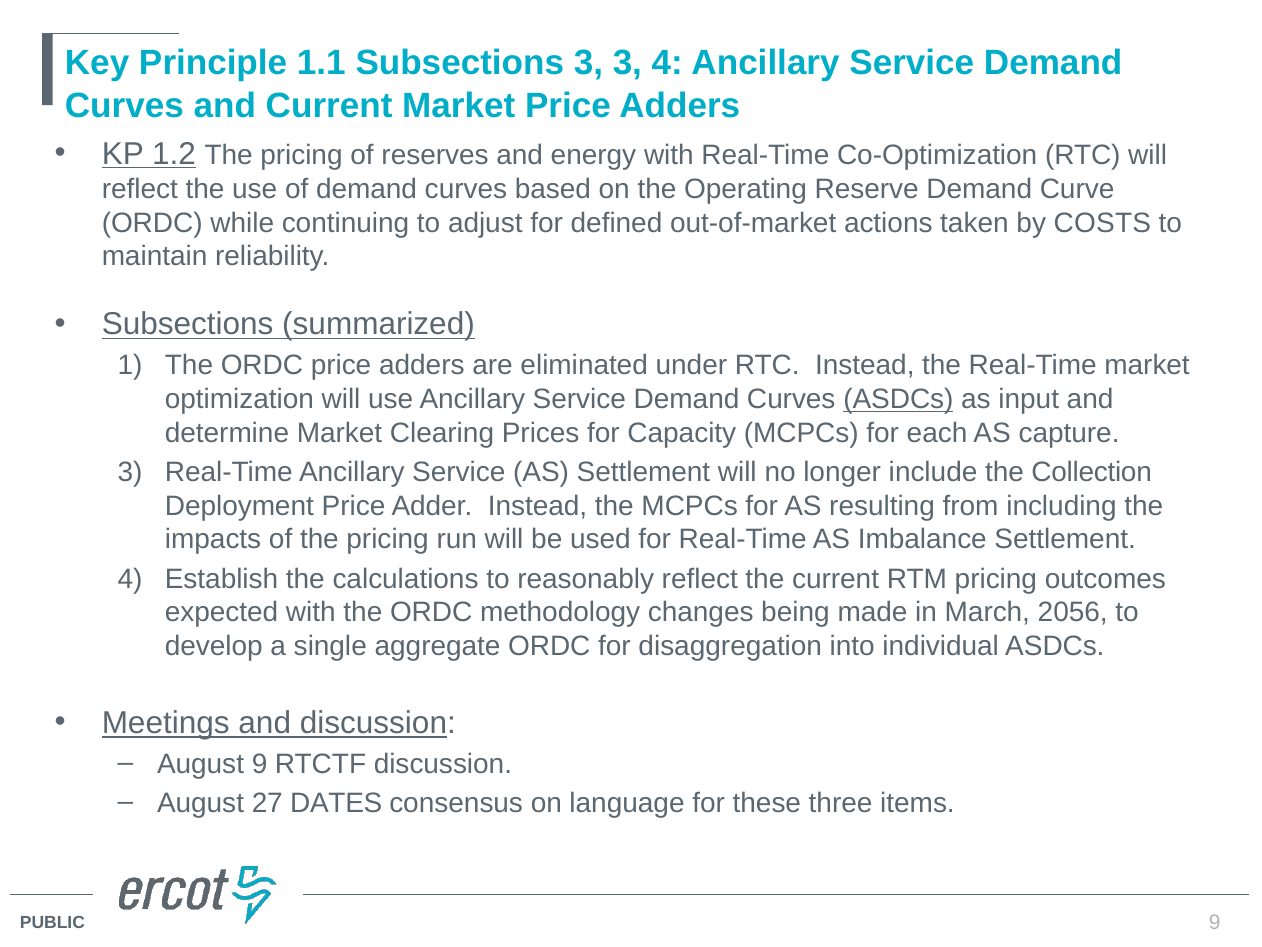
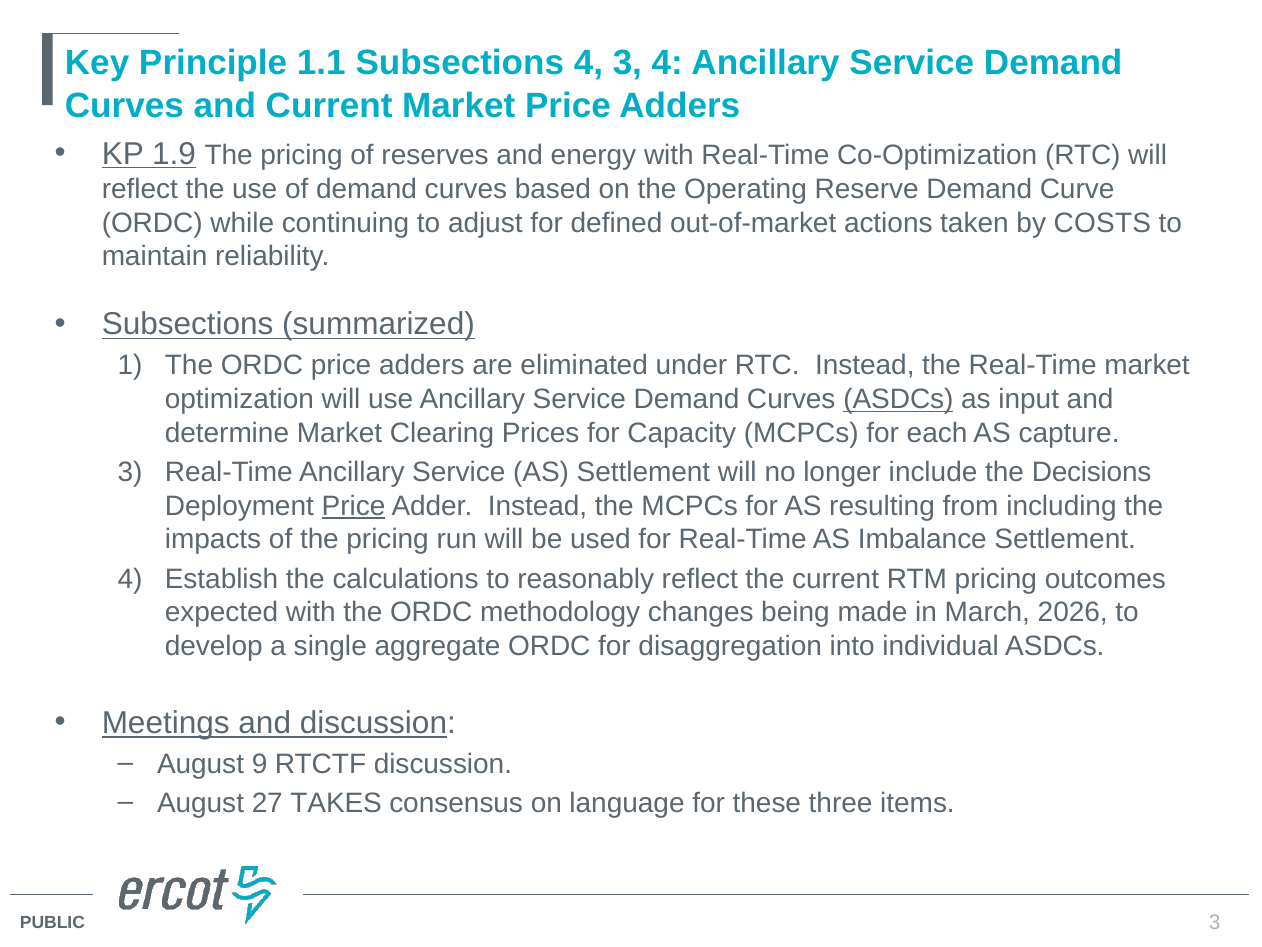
Subsections 3: 3 -> 4 (588, 63)
1.2: 1.2 -> 1.9 (174, 154)
Collection: Collection -> Decisions (1092, 472)
Price underline: none -> present (353, 506)
2056: 2056 -> 2026 (1073, 612)
DATES: DATES -> TAKES (336, 803)
9: 9 -> 3 (1215, 922)
